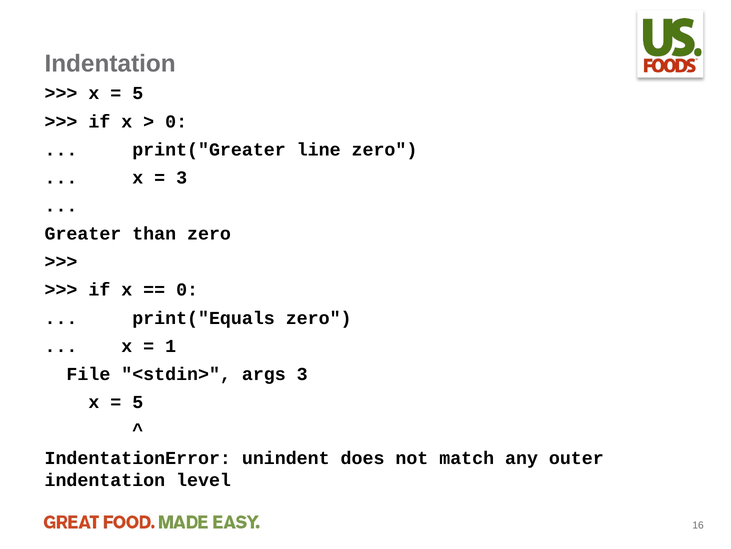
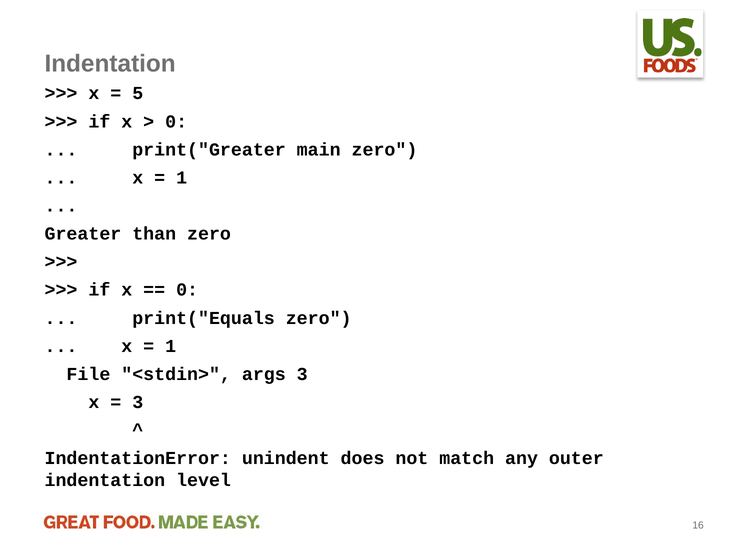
line: line -> main (319, 149)
3: 3 -> 1 (182, 177)
5: 5 -> 3 (138, 402)
